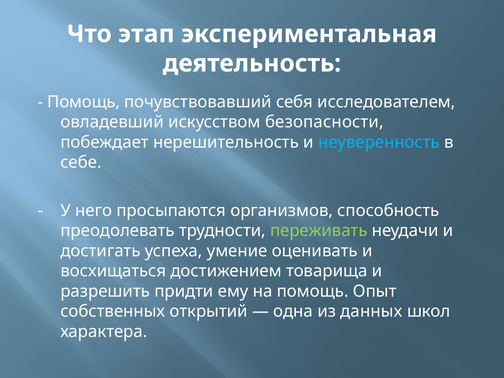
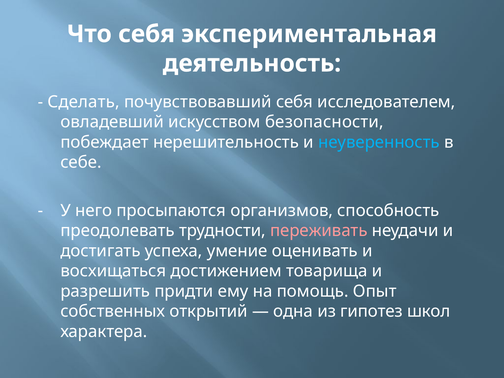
Что этап: этап -> себя (147, 34)
Помощь: Помощь -> Сделать (84, 102)
переживать colour: light green -> pink (319, 231)
данных: данных -> гипотез (372, 311)
